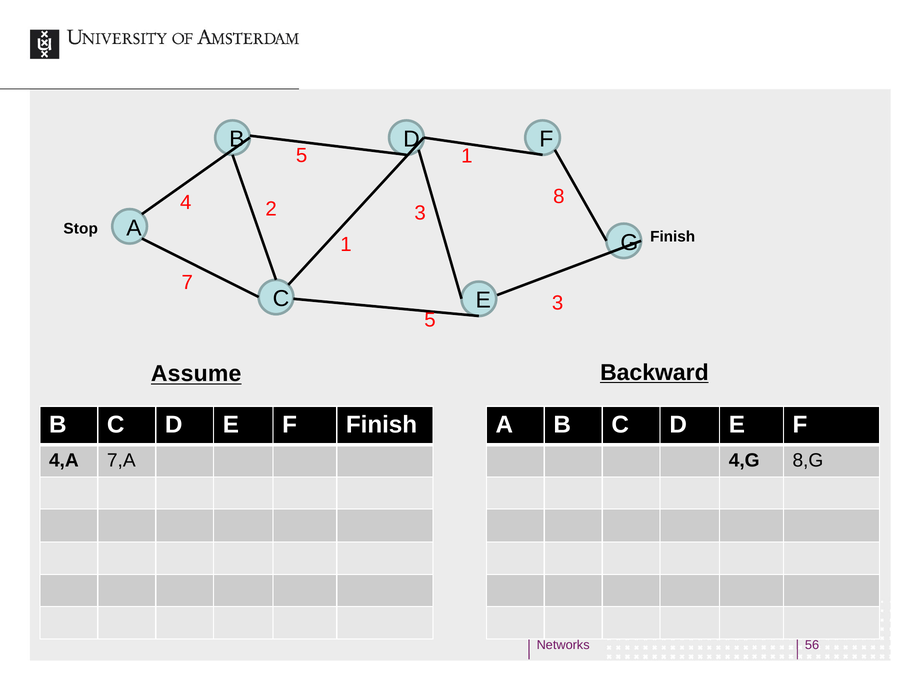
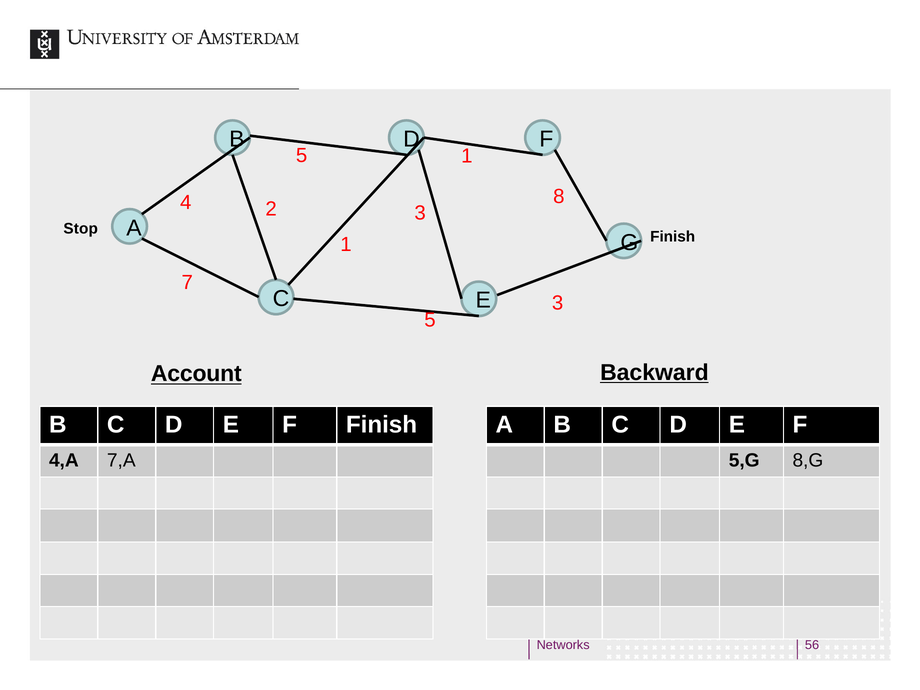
Assume: Assume -> Account (196, 374)
4,G: 4,G -> 5,G (744, 460)
